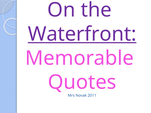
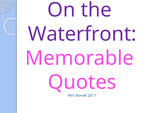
Waterfront underline: present -> none (82, 34)
